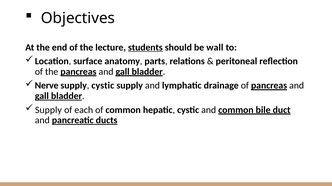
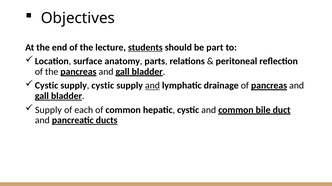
wall: wall -> part (215, 48)
Nerve: Nerve -> Cystic (47, 86)
and underline: none -> present (152, 86)
